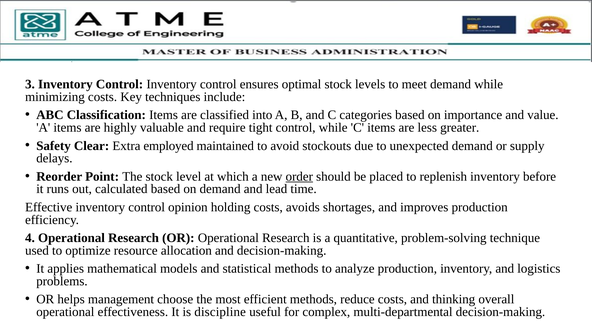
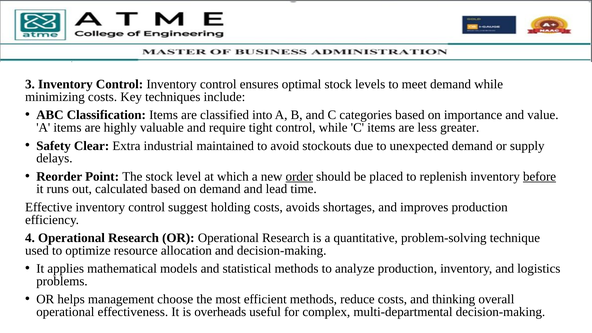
employed: employed -> industrial (168, 146)
before underline: none -> present (540, 176)
opinion: opinion -> suggest (188, 207)
discipline: discipline -> overheads (220, 312)
